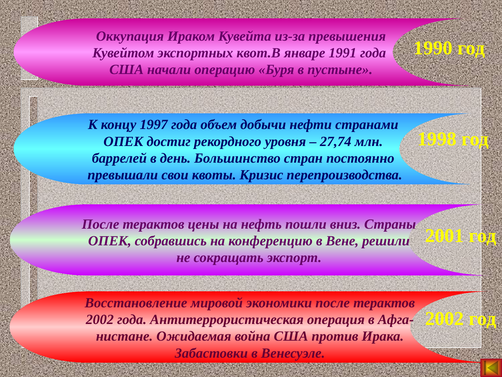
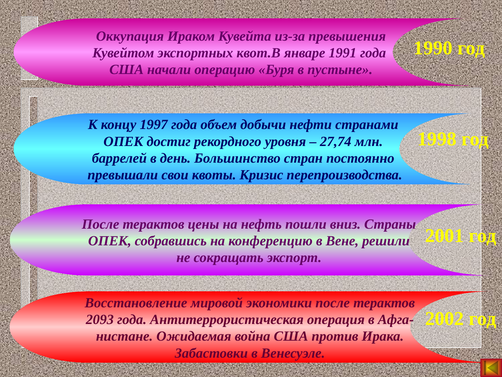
2002: 2002 -> 2093 (100, 319)
